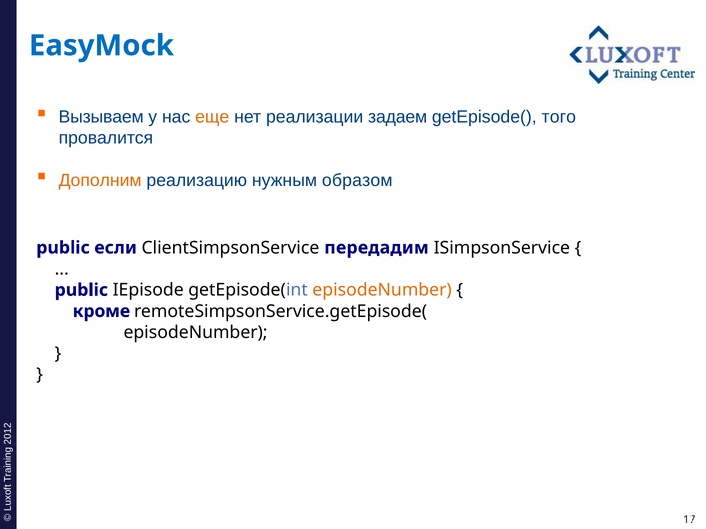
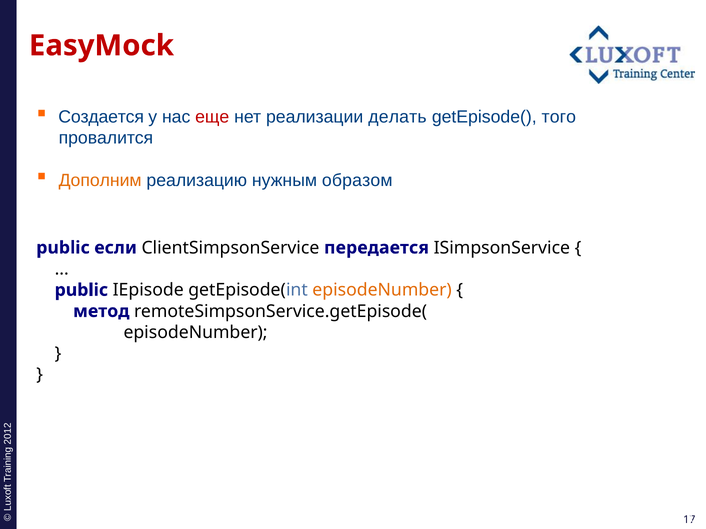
EasyMock colour: blue -> red (101, 46)
Вызываем: Вызываем -> Создается (101, 117)
еще colour: orange -> red (212, 117)
задаем: задаем -> делать (397, 117)
передадим: передадим -> передается (377, 248)
кроме: кроме -> метод (101, 311)
